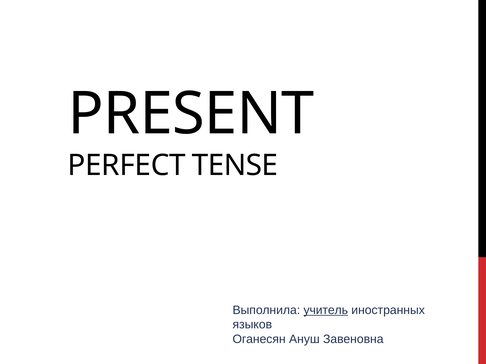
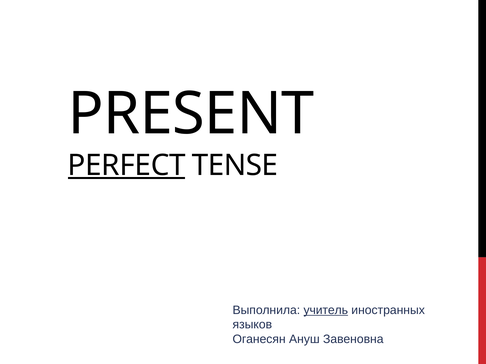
PERFECT underline: none -> present (127, 165)
